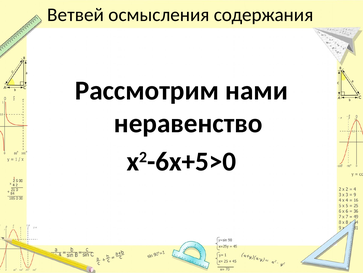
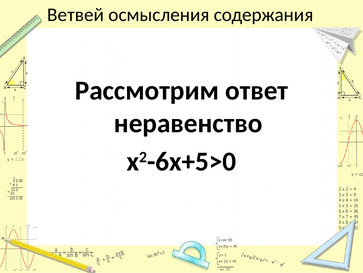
нами: нами -> ответ (257, 90)
